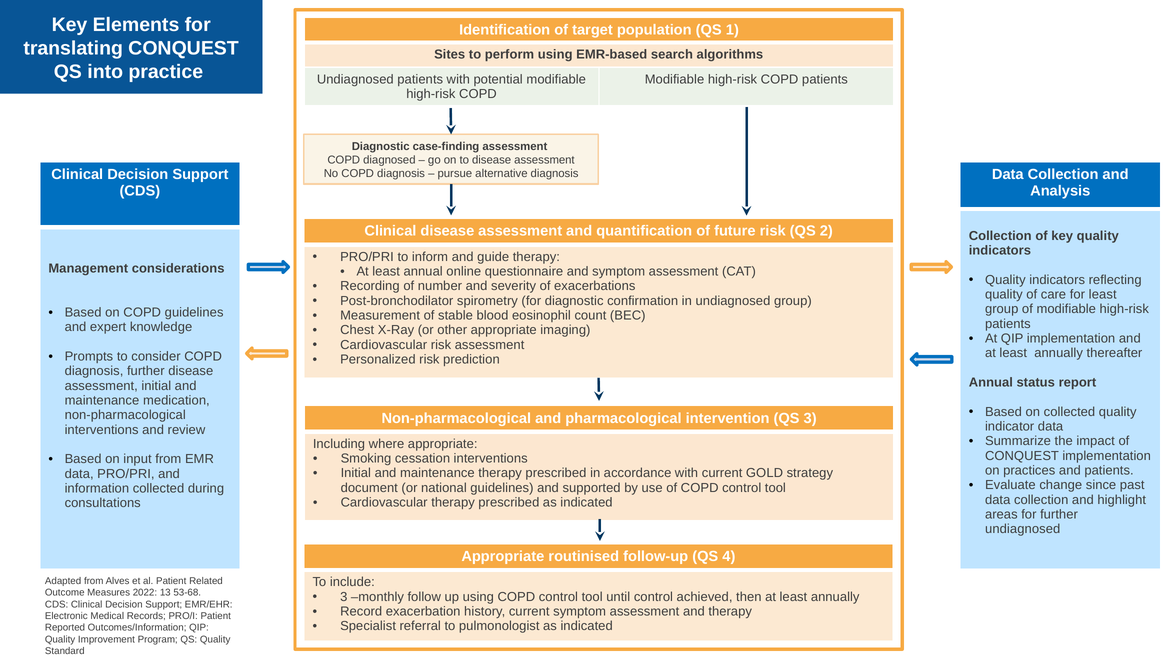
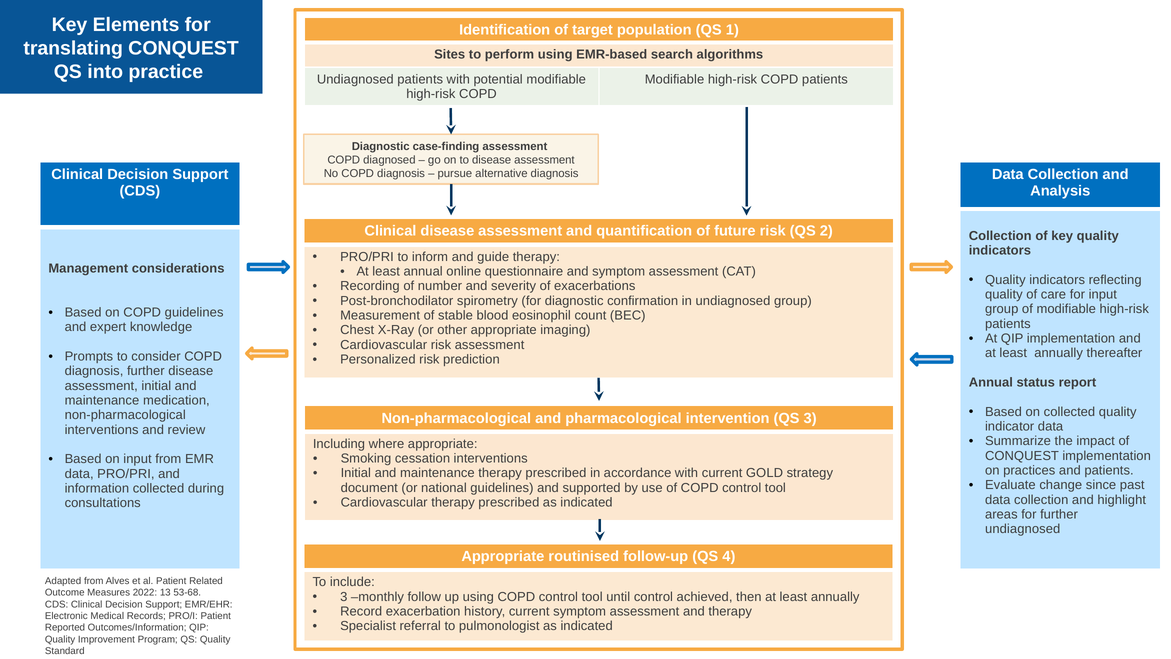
for least: least -> input (1103, 294)
